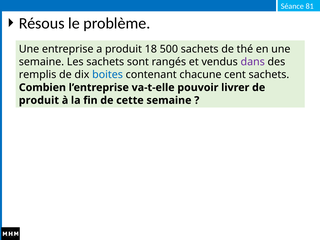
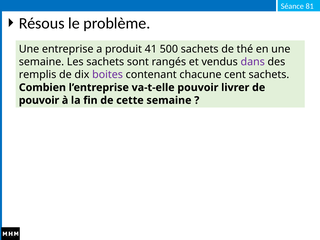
18: 18 -> 41 (151, 49)
boites colour: blue -> purple (108, 75)
produit: produit -> pouvoir (39, 100)
